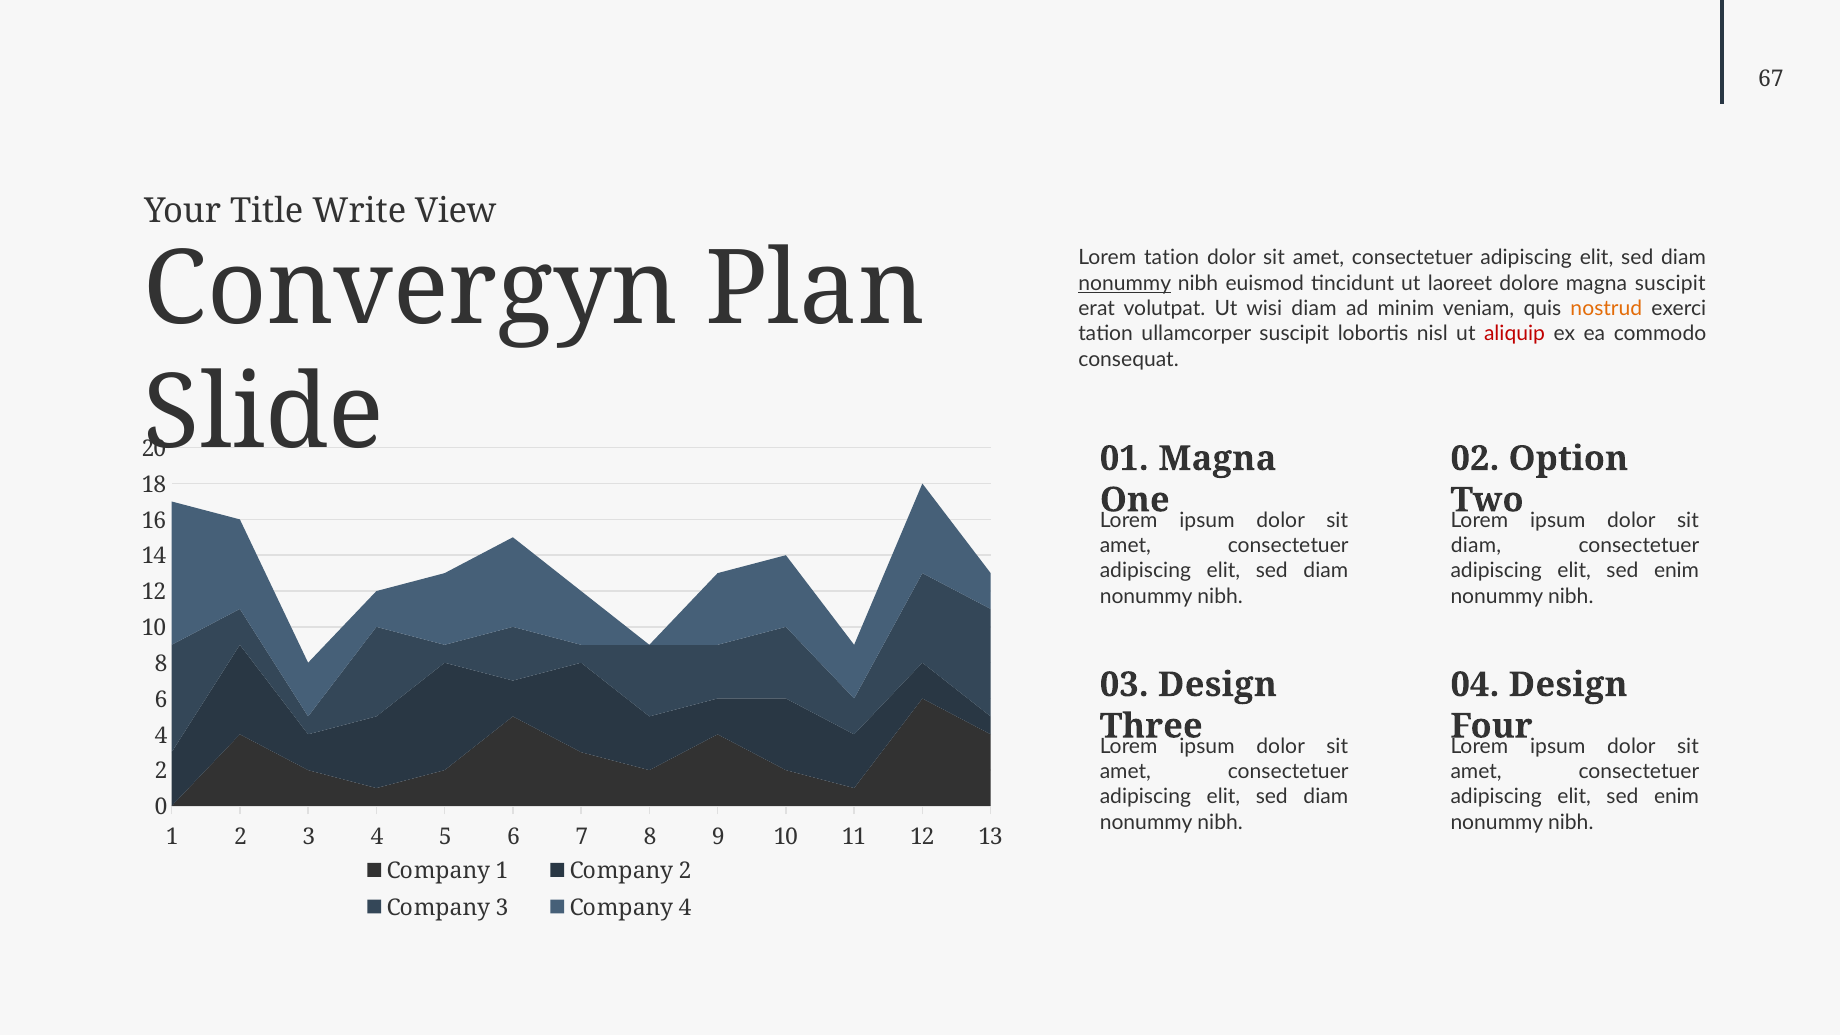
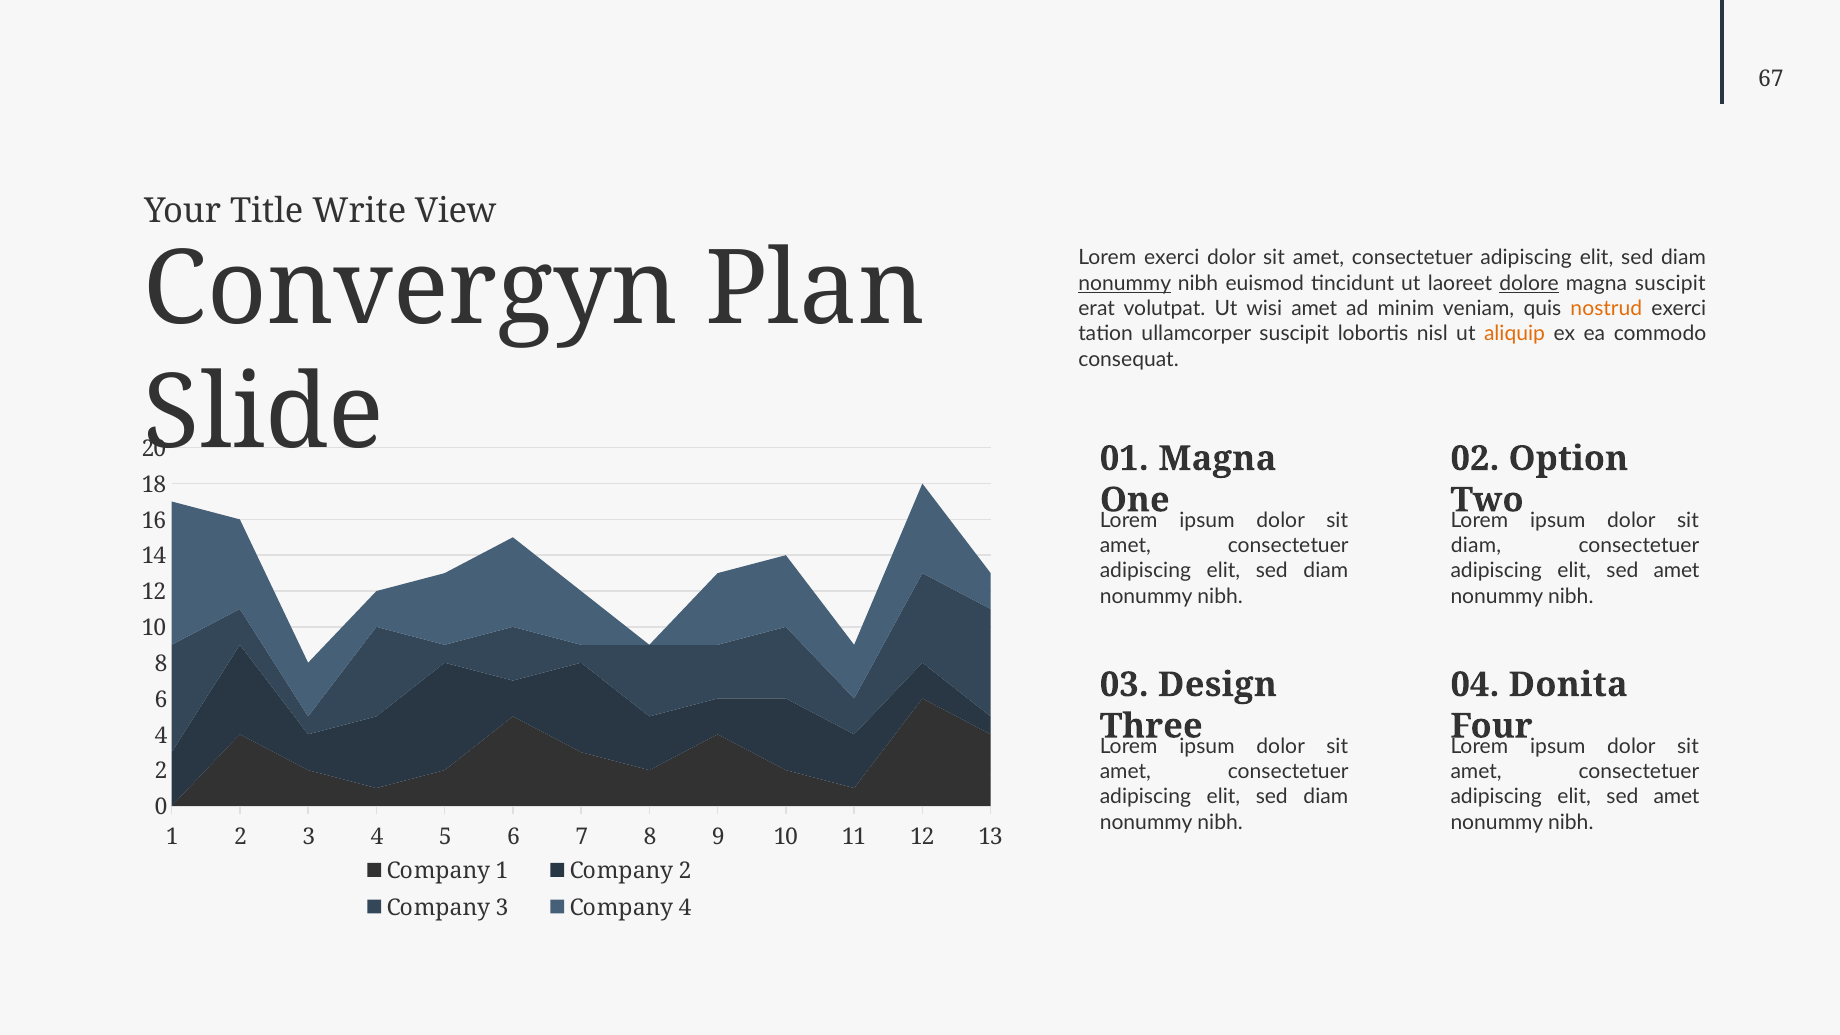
Lorem tation: tation -> exerci (1172, 258)
dolore underline: none -> present (1529, 283)
wisi diam: diam -> amet (1314, 309)
aliquip colour: red -> orange (1515, 334)
enim: enim -> amet (1677, 571)
04 Design: Design -> Donita (1568, 685)
enim: enim -> amet (1677, 797)
